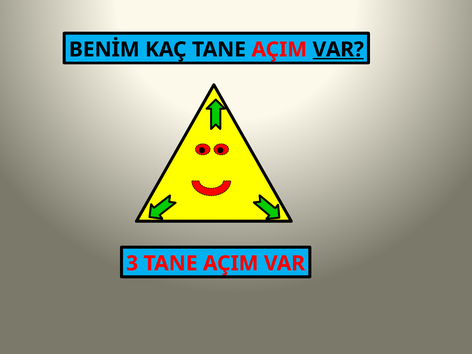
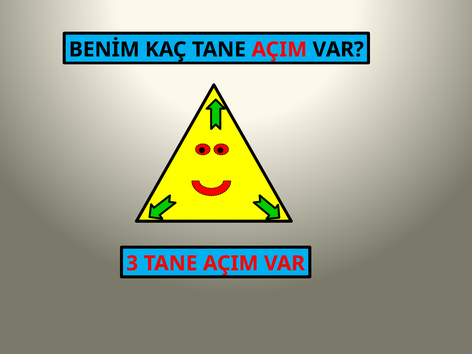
VAR underline: present -> none (338, 50)
